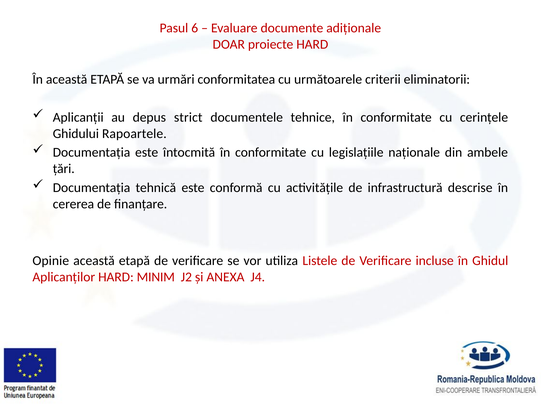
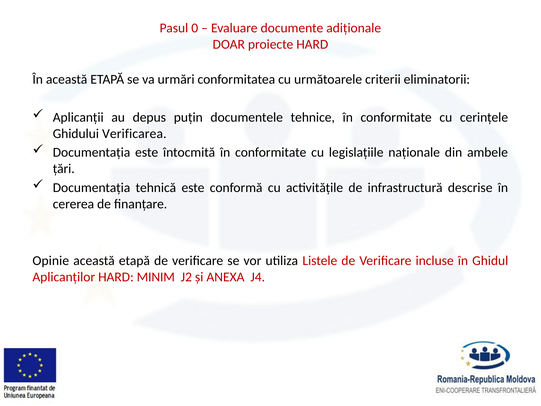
6: 6 -> 0 (195, 28)
strict: strict -> puţin (188, 117)
Rapoartele: Rapoartele -> Verificarea (134, 133)
